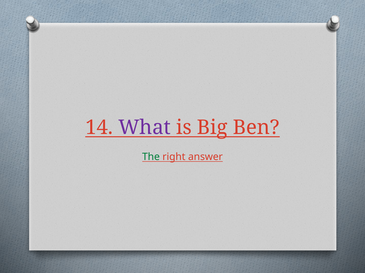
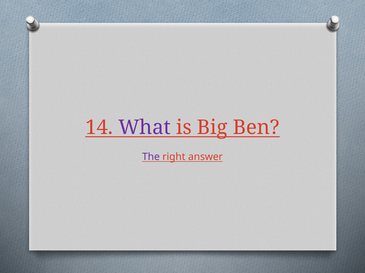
The colour: green -> purple (151, 157)
